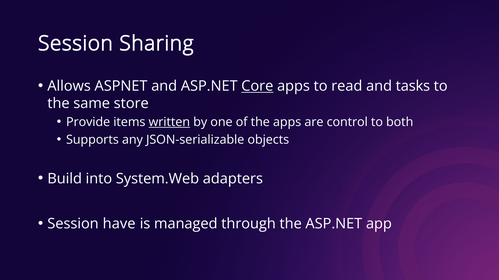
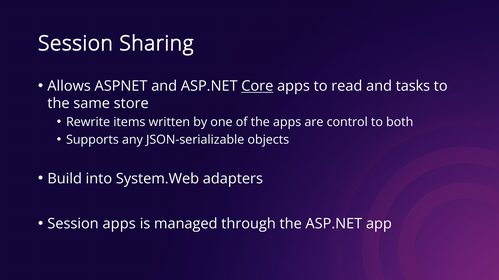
Provide: Provide -> Rewrite (88, 122)
written underline: present -> none (169, 122)
Session have: have -> apps (119, 224)
